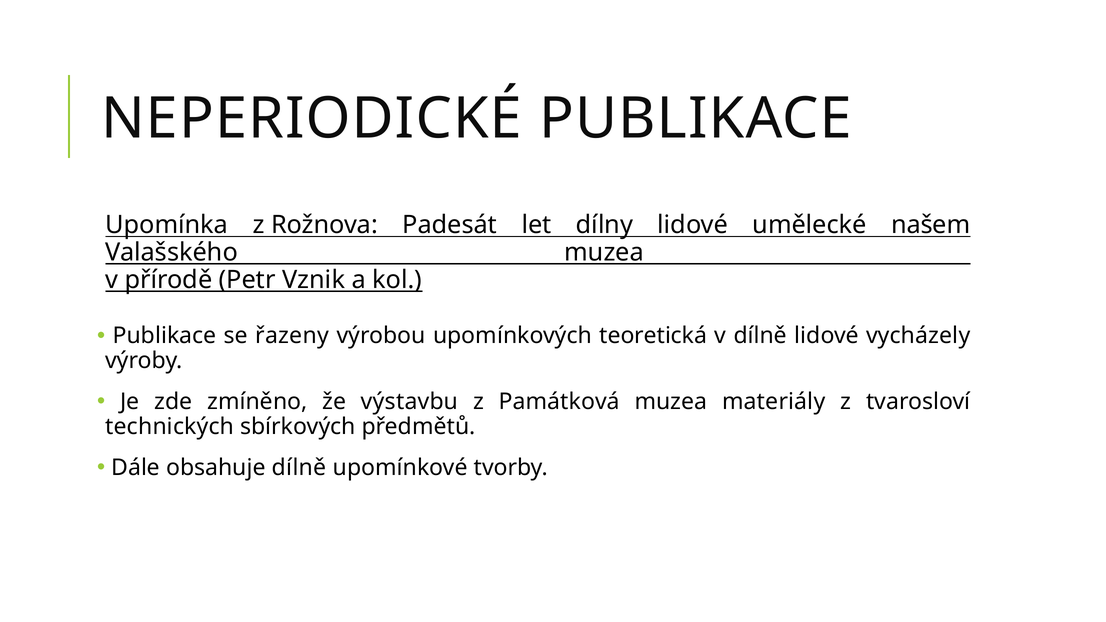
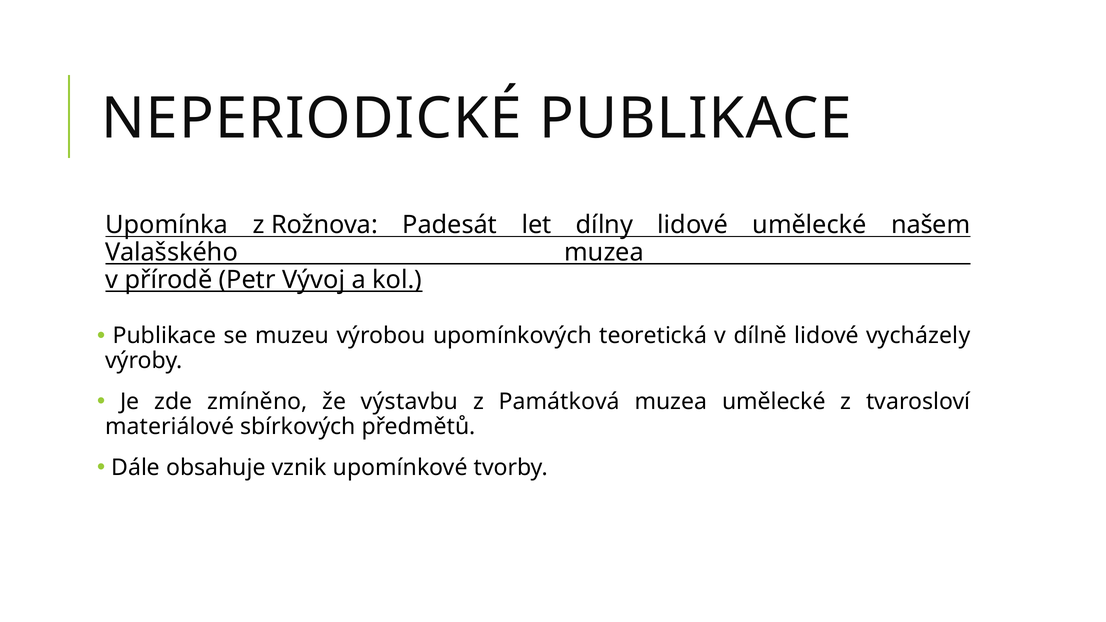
Vznik: Vznik -> Vývoj (314, 280)
řazeny: řazeny -> muzeu (292, 336)
muzea materiály: materiály -> umělecké (774, 402)
technických: technických -> materiálové (170, 427)
obsahuje dílně: dílně -> vznik (299, 468)
